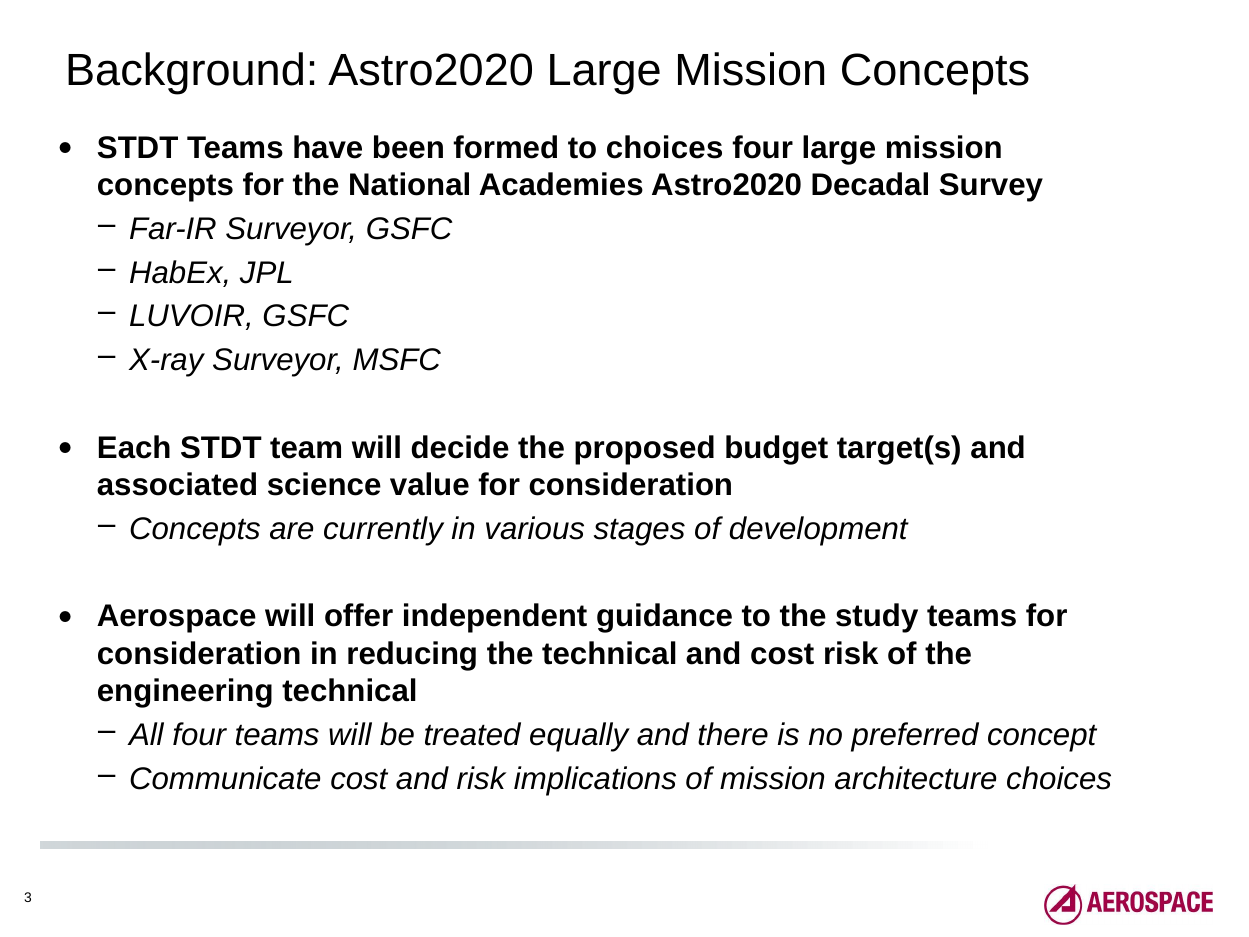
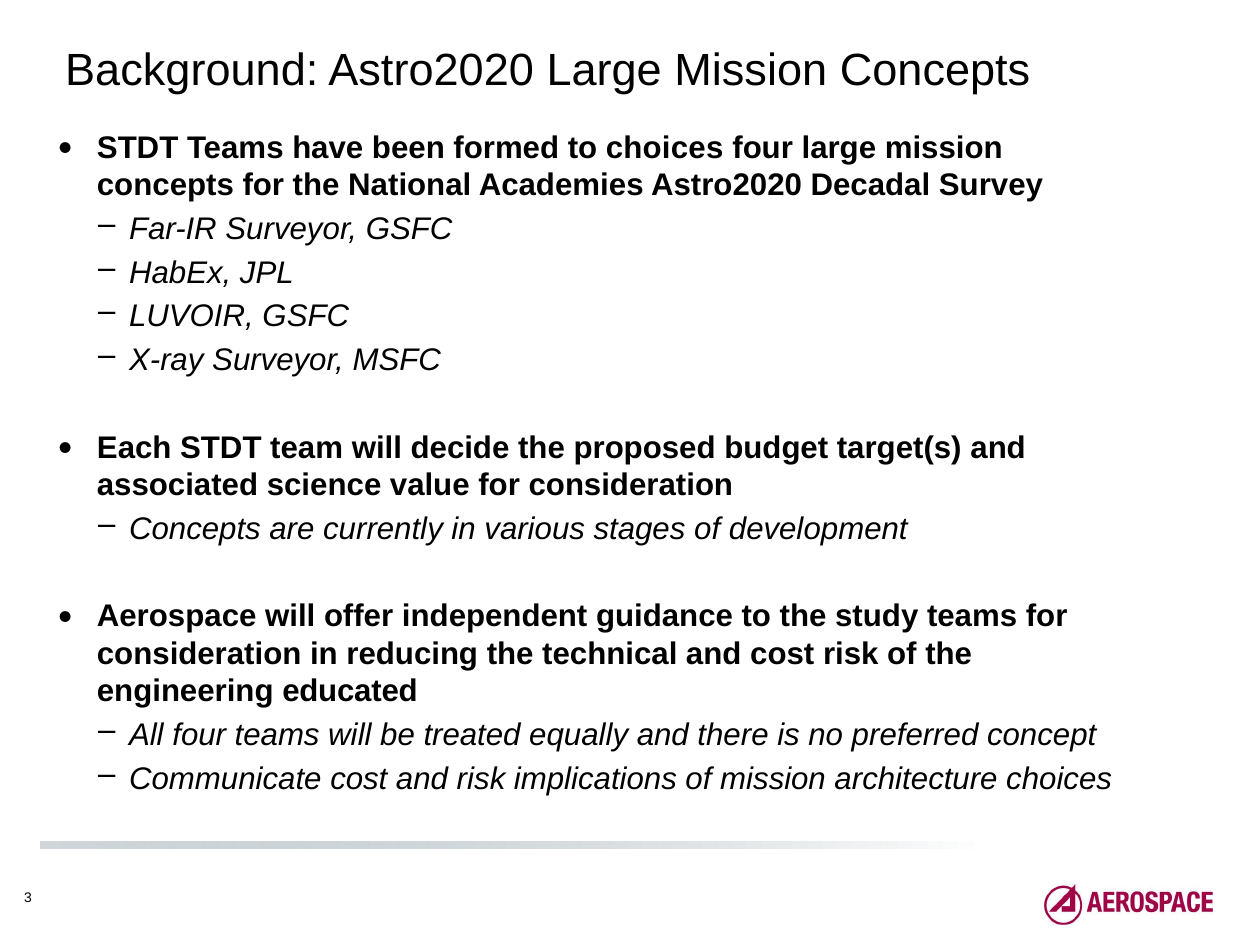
engineering technical: technical -> educated (350, 691)
